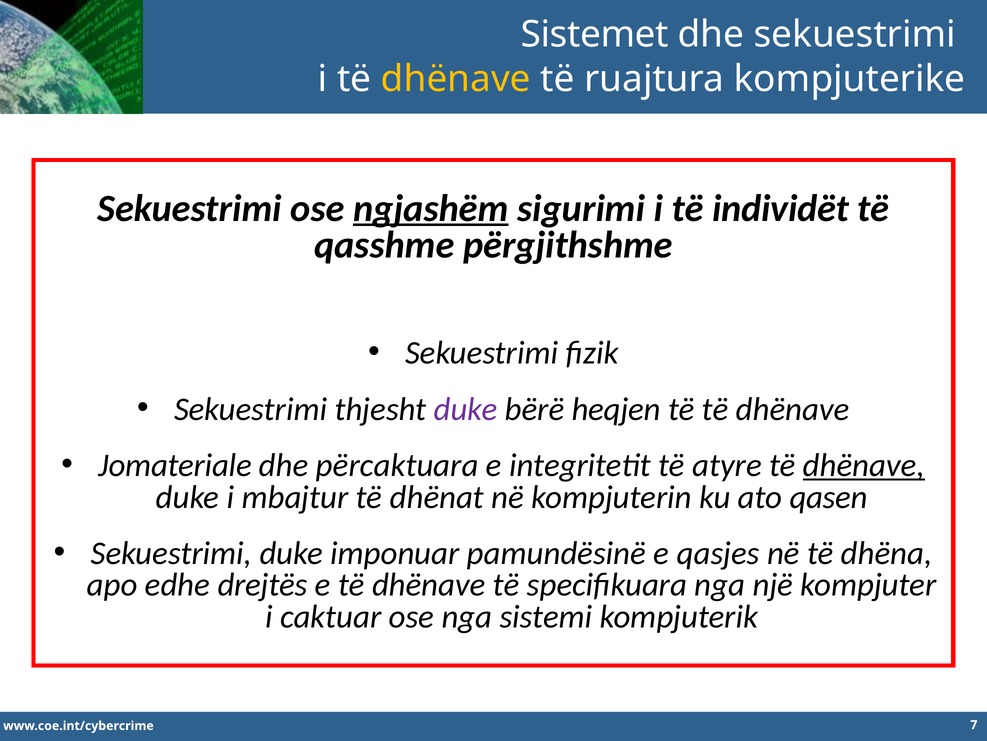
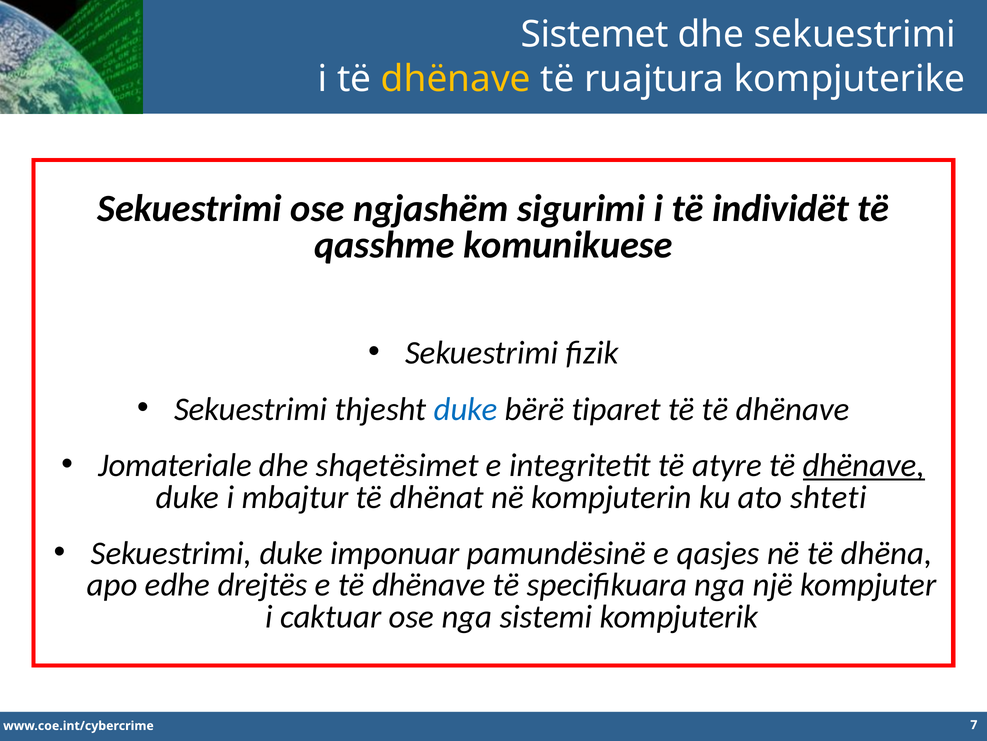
ngjashëm underline: present -> none (431, 208)
përgjithshme: përgjithshme -> komunikuese (568, 245)
duke colour: purple -> blue (466, 409)
heqjen: heqjen -> tiparet (616, 409)
përcaktuara: përcaktuara -> shqetësimet (397, 465)
qasen: qasen -> shteti (828, 497)
